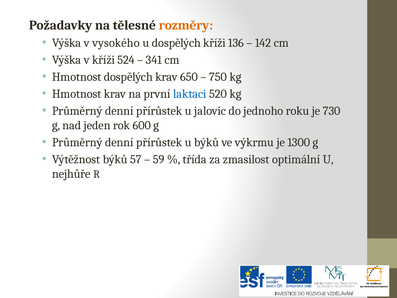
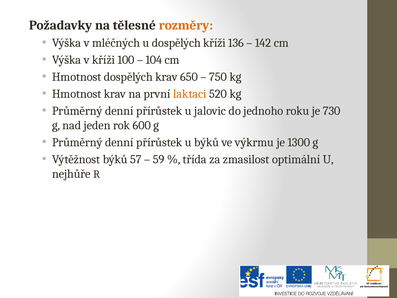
vysokého: vysokého -> mléčných (116, 43)
524: 524 -> 100 (126, 60)
341: 341 -> 104 (154, 60)
laktaci colour: blue -> orange (190, 94)
